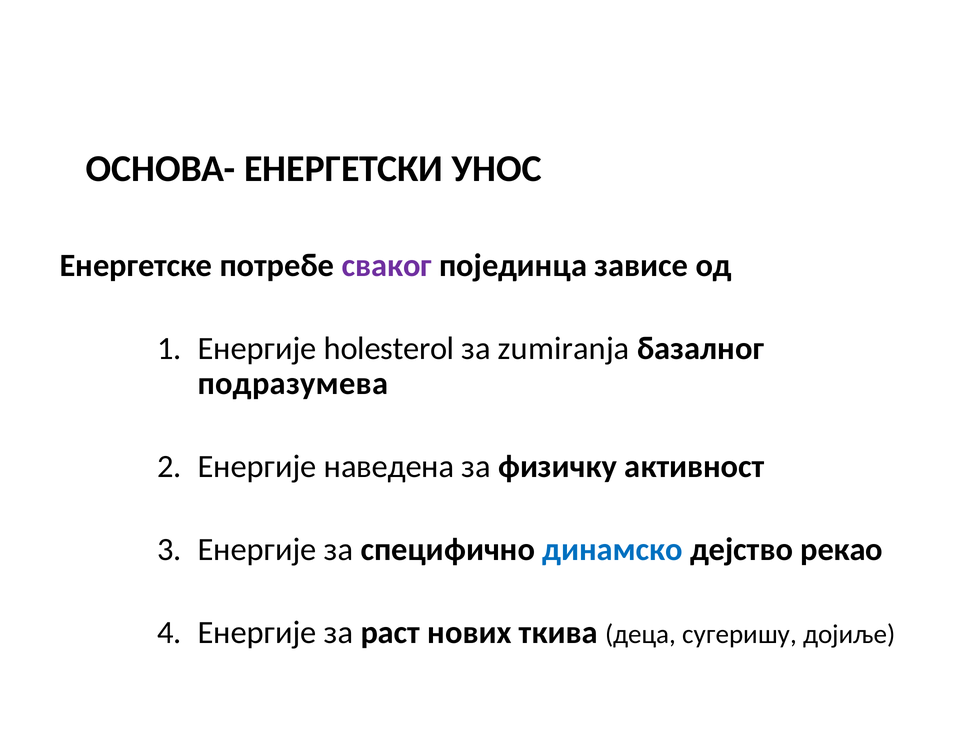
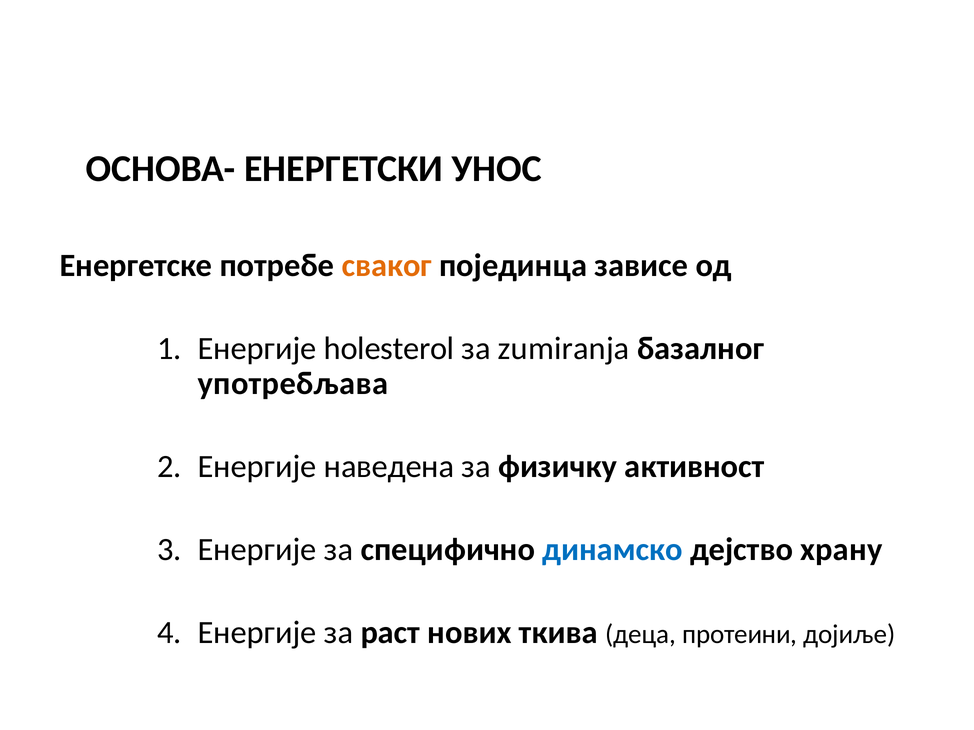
сваког colour: purple -> orange (387, 265)
подразумева: подразумева -> употребљава (293, 384)
рекао: рекао -> храну (841, 550)
сугеришу: сугеришу -> протеини (740, 635)
